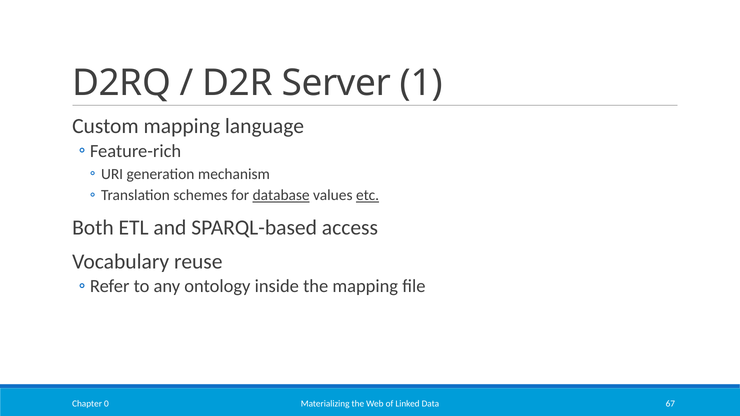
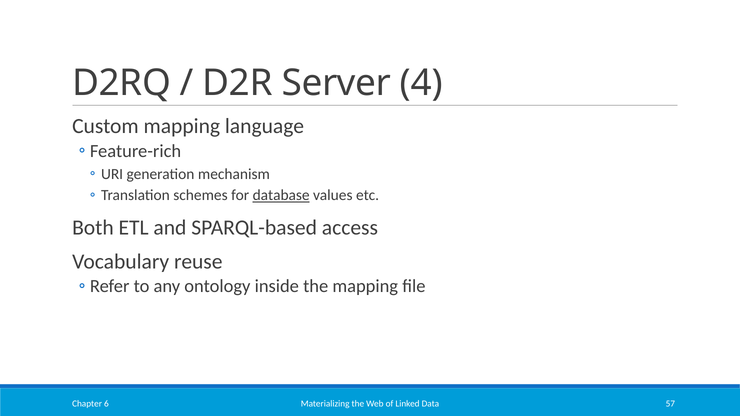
1: 1 -> 4 (421, 83)
etc underline: present -> none (368, 195)
67: 67 -> 57 (670, 404)
0: 0 -> 6 (106, 404)
